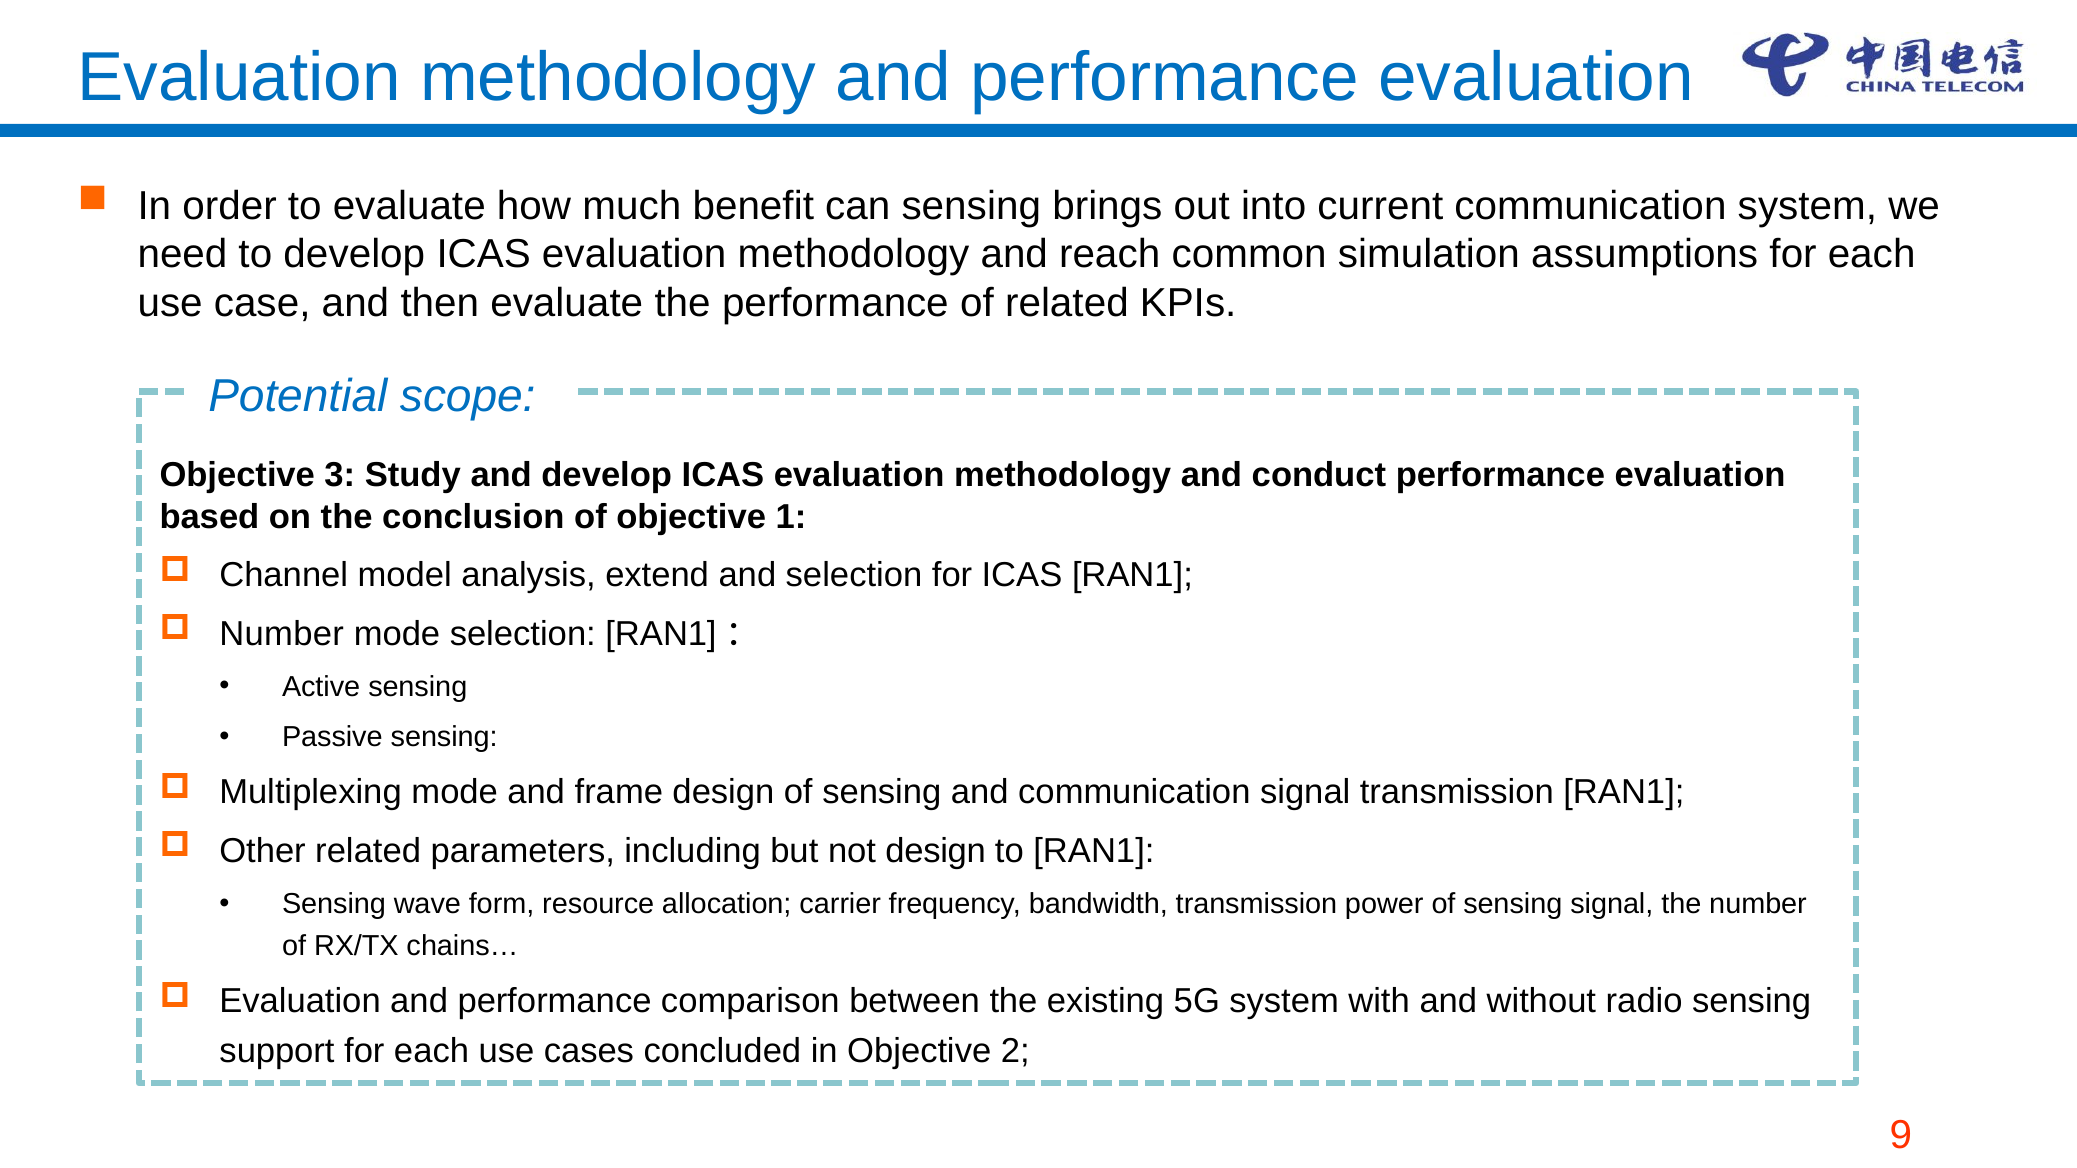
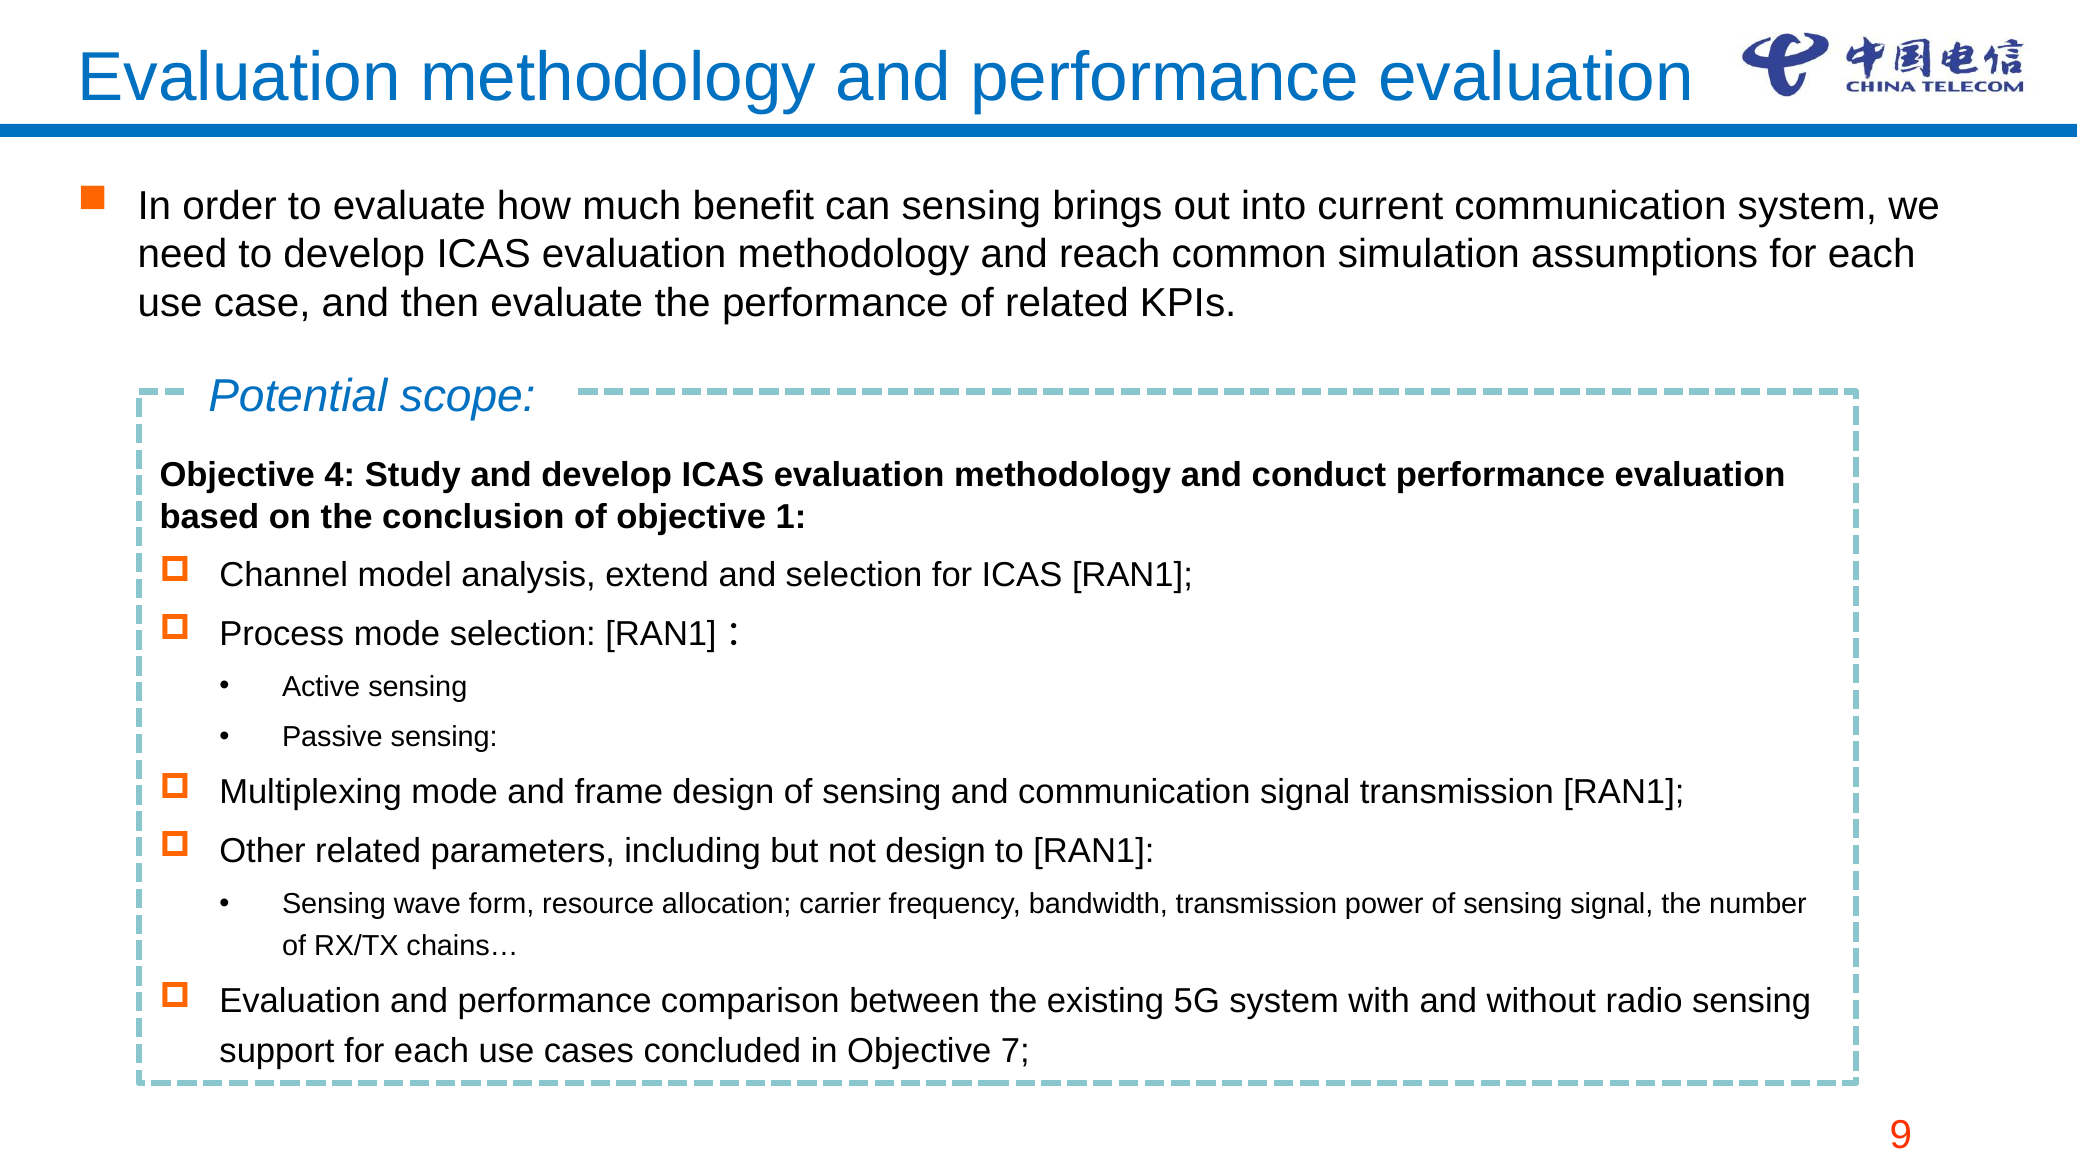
3: 3 -> 4 (340, 475)
Number: Number -> Process (282, 634)
2: 2 -> 7 (1015, 1051)
